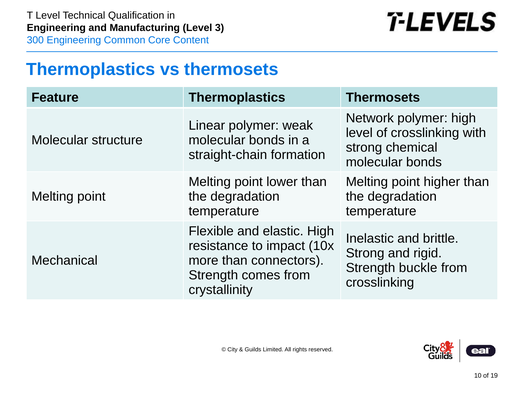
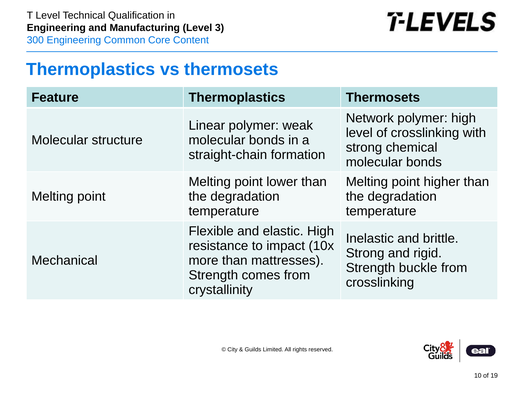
connectors: connectors -> mattresses (287, 261)
